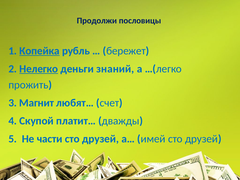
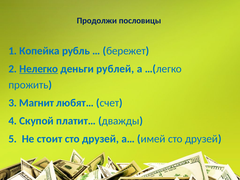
Копейка underline: present -> none (39, 51)
знаний: знаний -> рублей (115, 69)
части: части -> стоит (50, 139)
